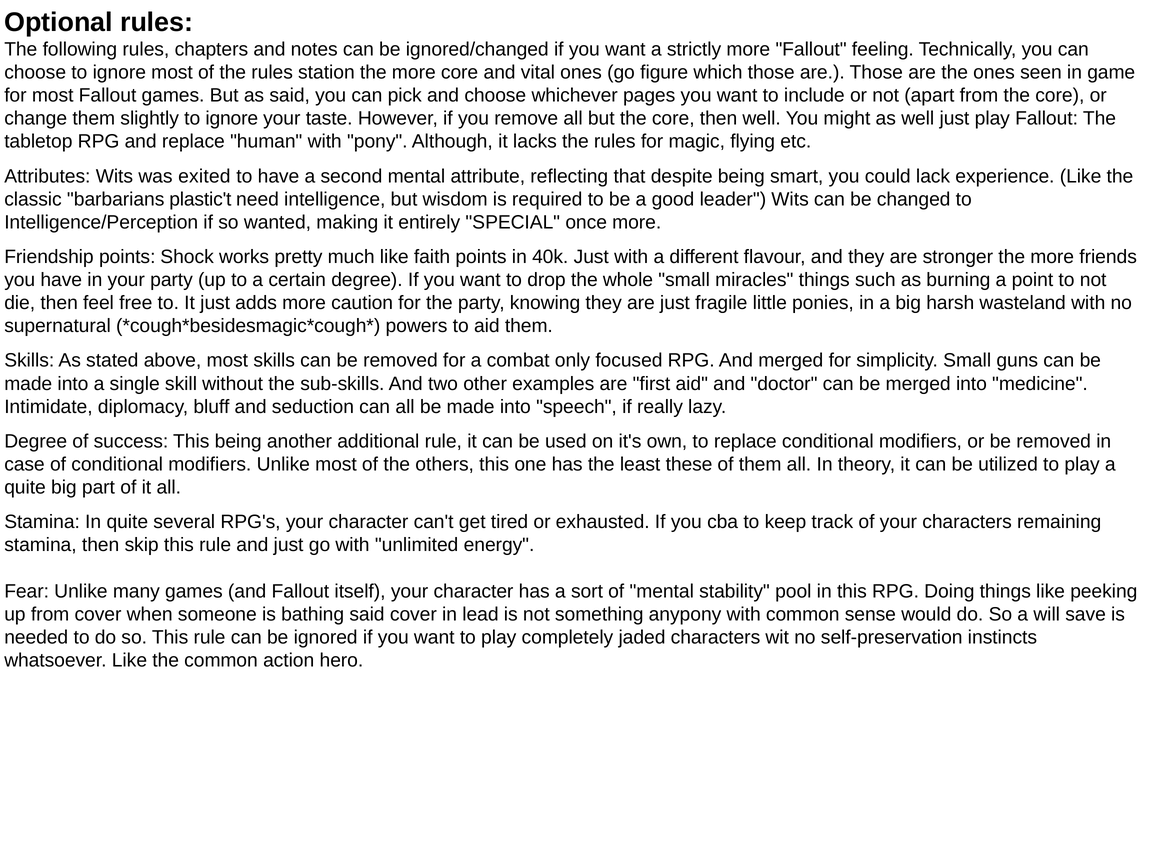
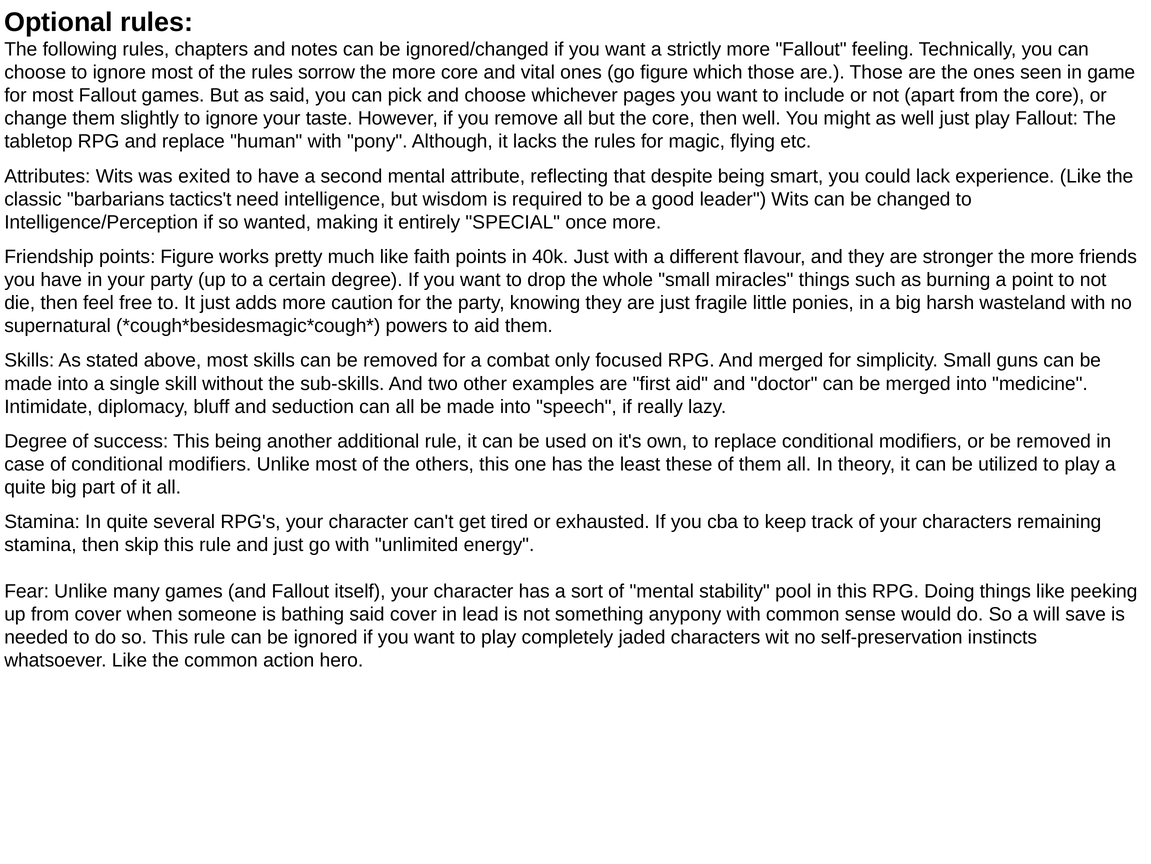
station: station -> sorrow (327, 72)
plastic't: plastic't -> tactics't (200, 199)
points Shock: Shock -> Figure (187, 257)
